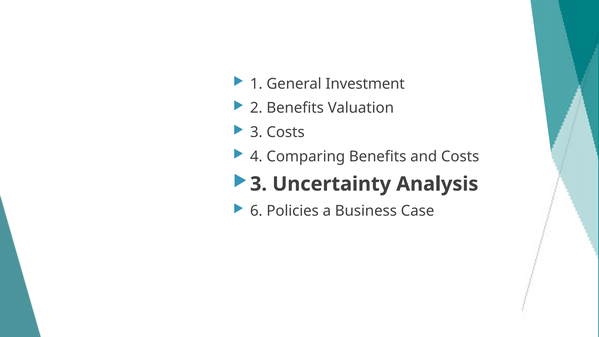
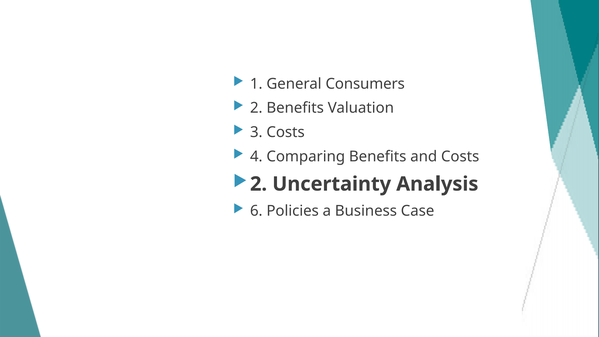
Investment: Investment -> Consumers (365, 84)
3: 3 -> 2 (259, 184)
